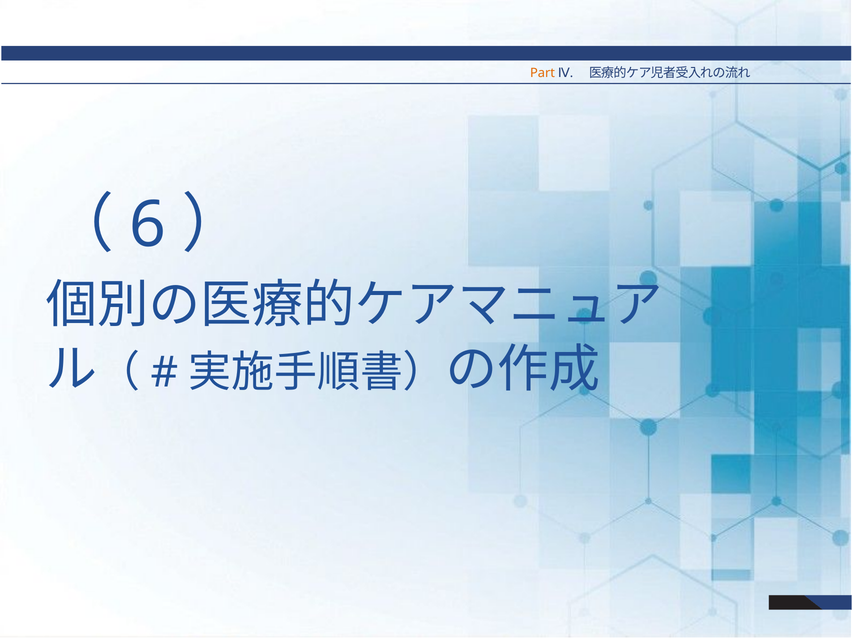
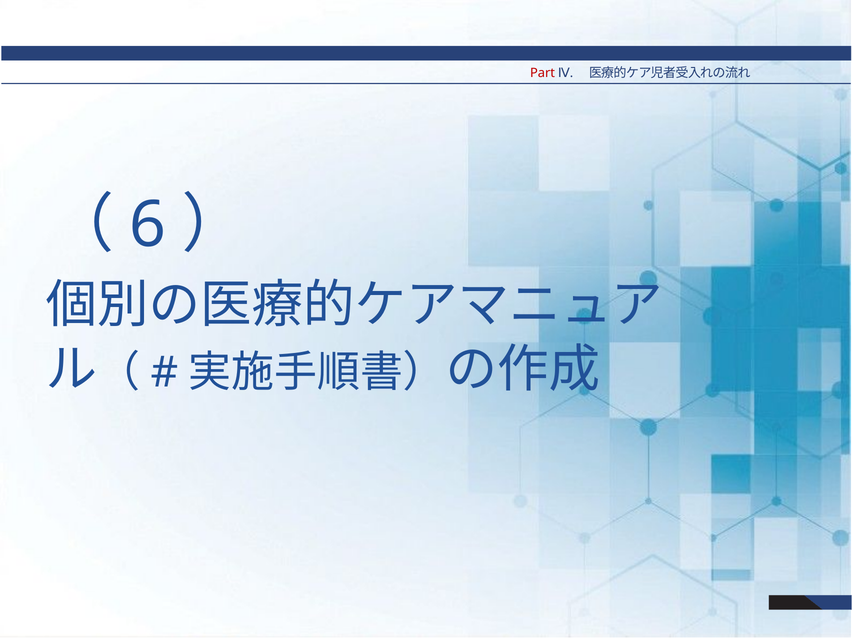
Part colour: orange -> red (543, 73)
